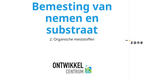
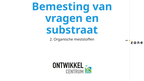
nemen: nemen -> vragen (64, 18)
